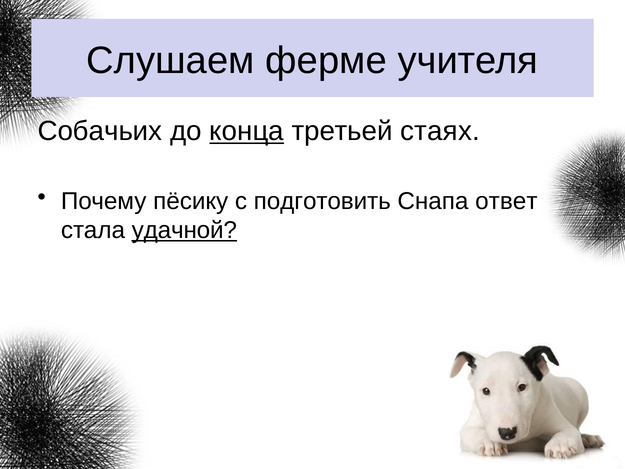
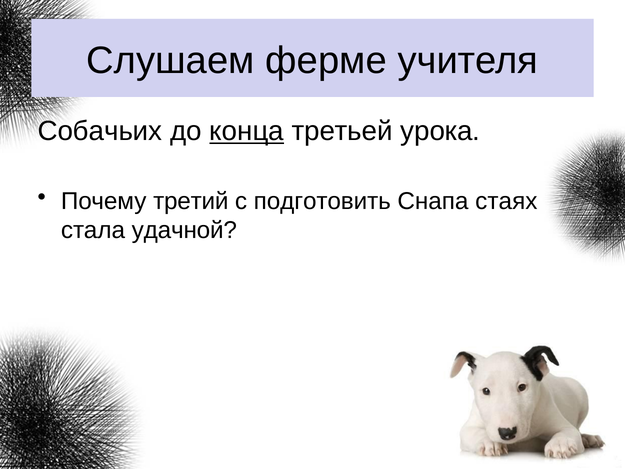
стаях: стаях -> урока (440, 131)
пёсику: пёсику -> третий (191, 201)
ответ: ответ -> стаях (506, 201)
удачной underline: present -> none (184, 230)
